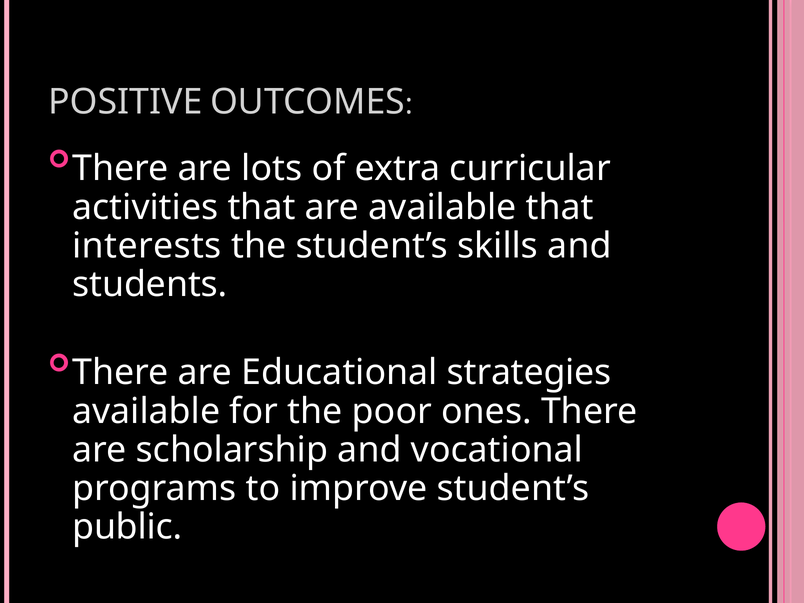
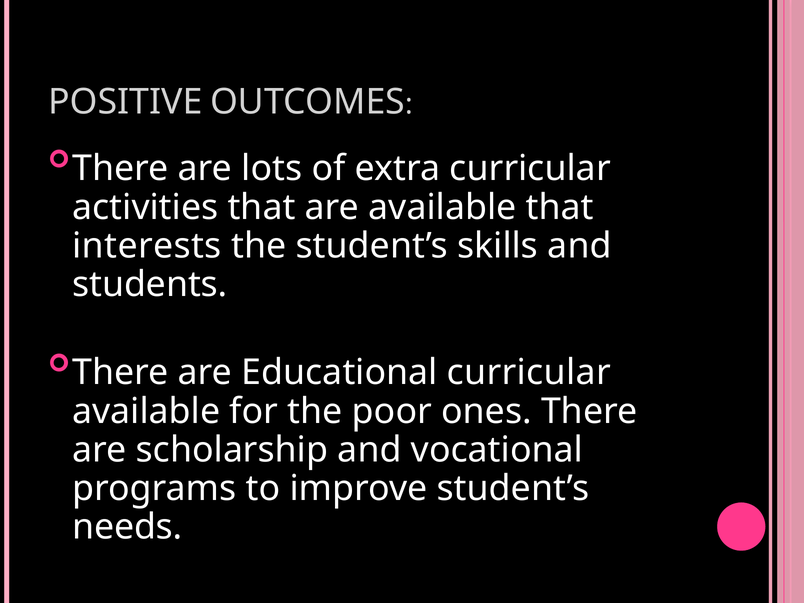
Educational strategies: strategies -> curricular (529, 373)
public: public -> needs (127, 527)
